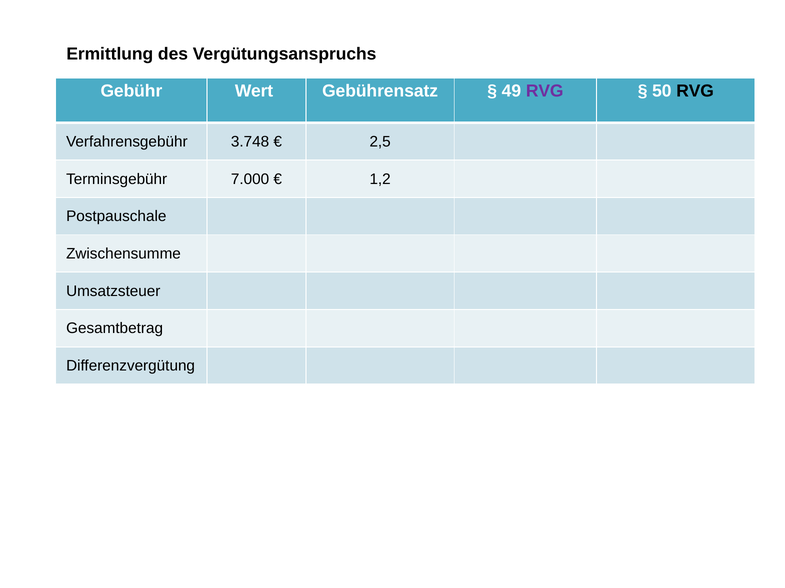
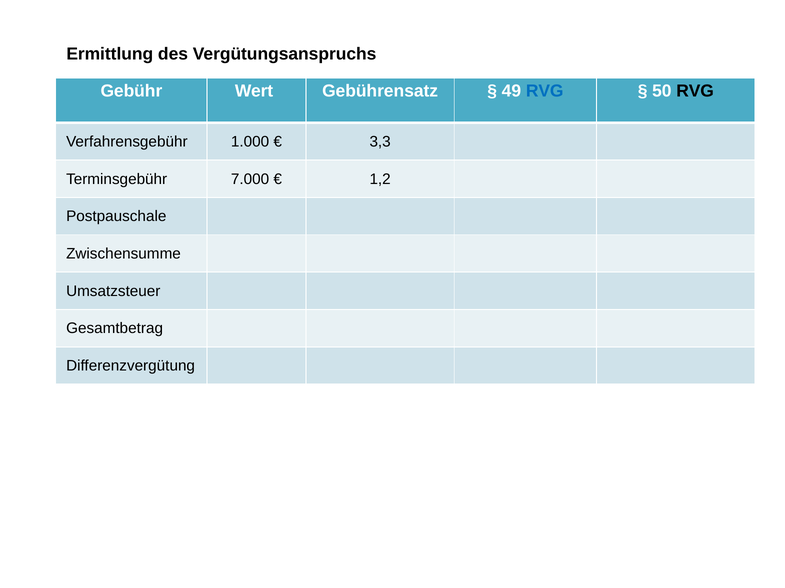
RVG colour: purple -> blue (545, 91)
3.748: 3.748 -> 1.000 (250, 142)
2,5: 2,5 -> 3,3 (380, 142)
